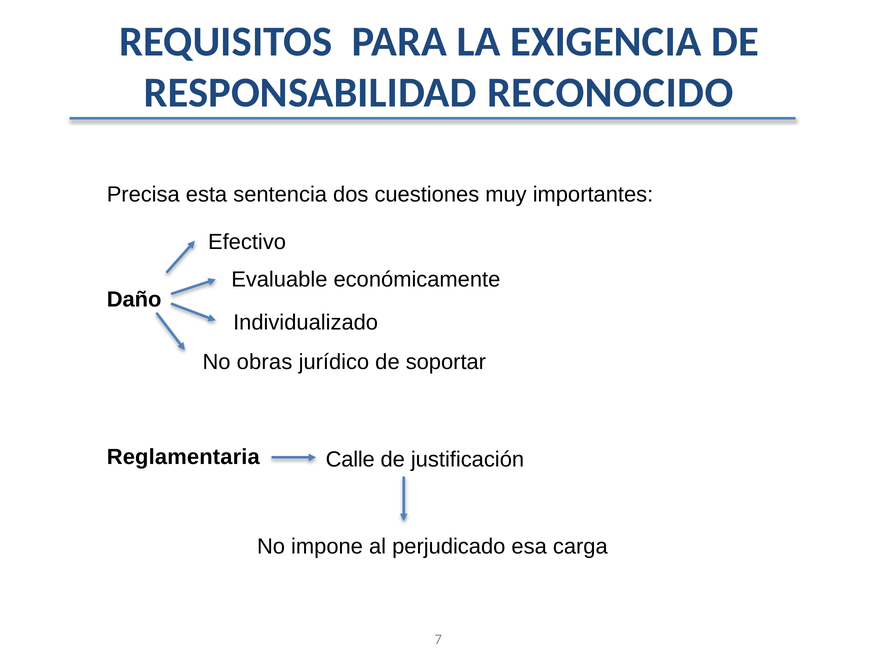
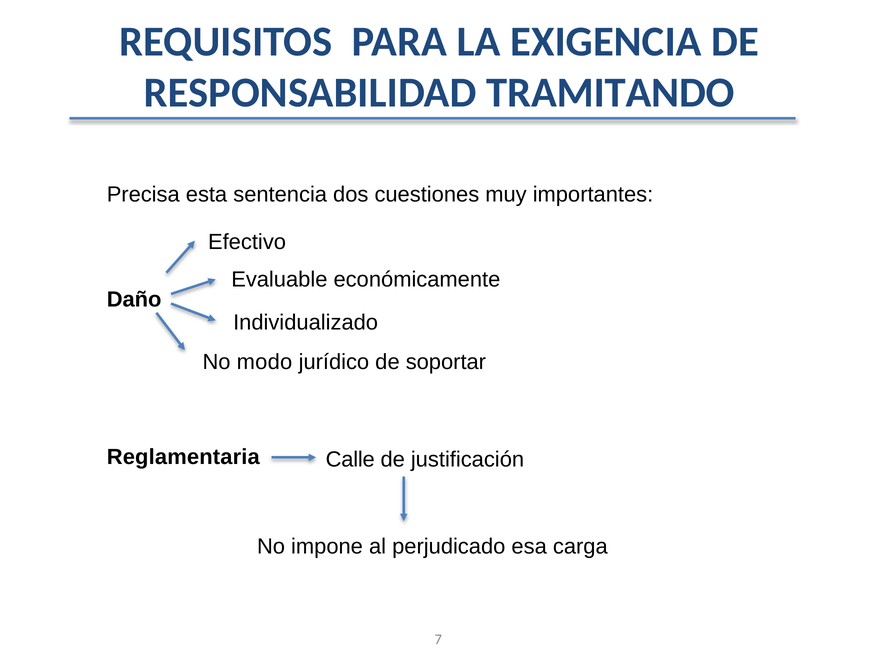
RECONOCIDO: RECONOCIDO -> TRAMITANDO (611, 93)
obras: obras -> modo (264, 362)
